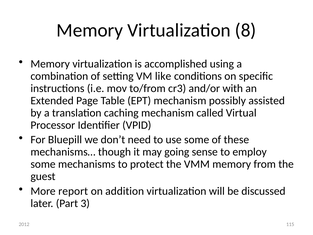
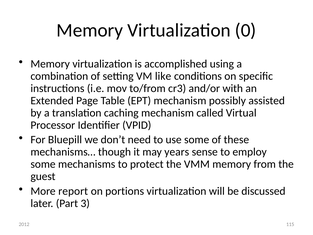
8: 8 -> 0 (246, 30)
going: going -> years (177, 152)
addition: addition -> portions (125, 191)
